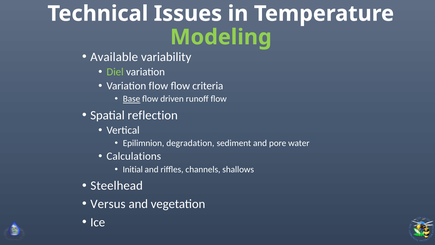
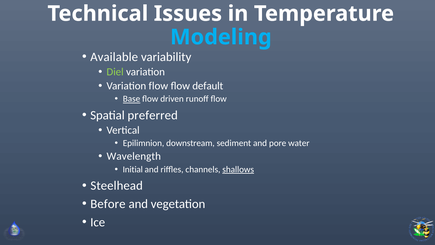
Modeling colour: light green -> light blue (221, 37)
criteria: criteria -> default (208, 86)
reflection: reflection -> preferred (153, 115)
degradation: degradation -> downstream (190, 143)
Calculations: Calculations -> Wavelength (134, 156)
shallows underline: none -> present (238, 169)
Versus: Versus -> Before (108, 204)
